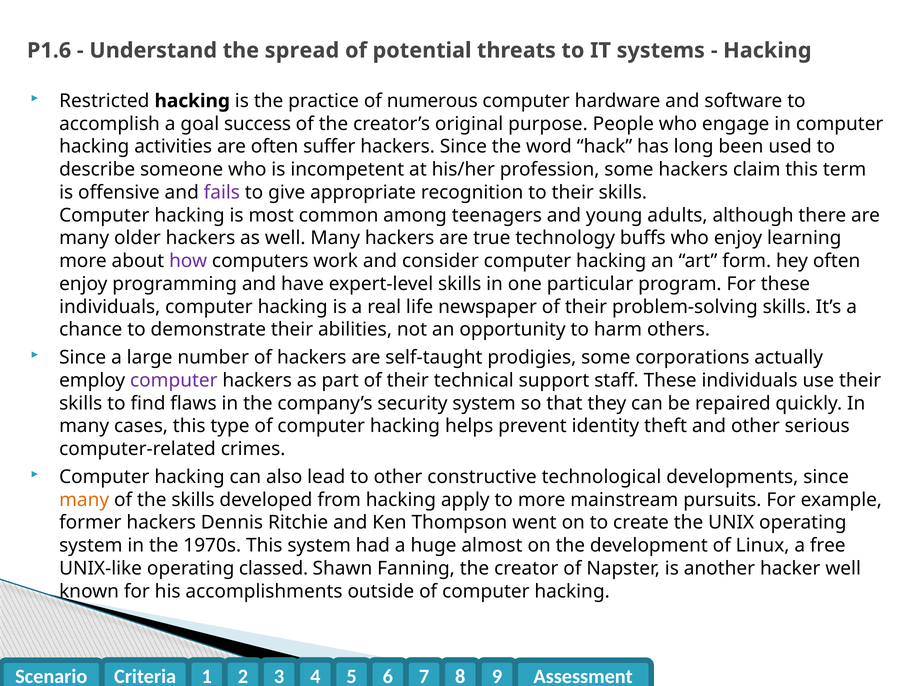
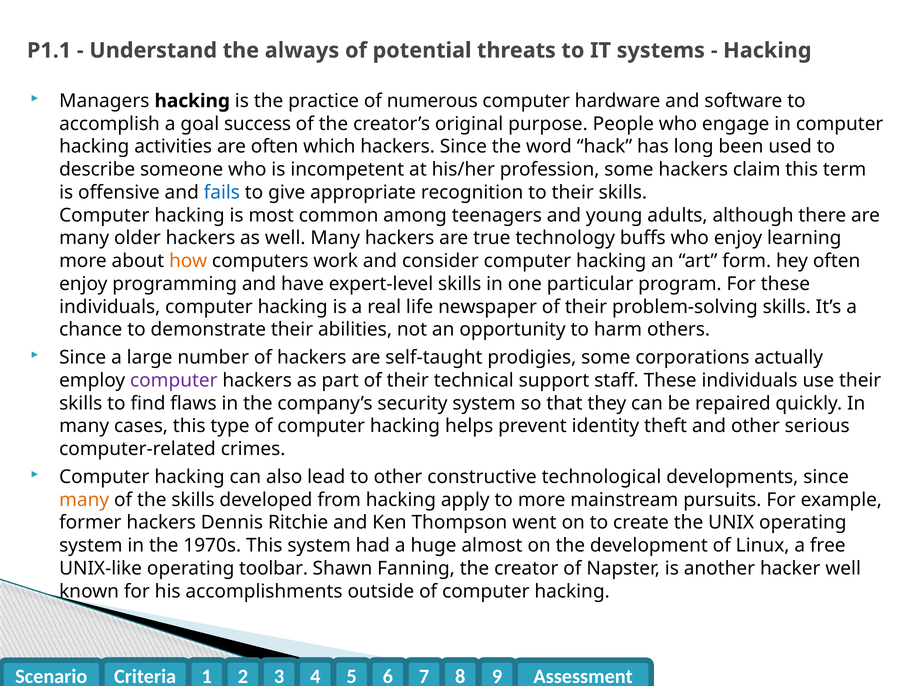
P1.6: P1.6 -> P1.1 (49, 51)
spread: spread -> always (302, 51)
Restricted: Restricted -> Managers (104, 101)
suffer: suffer -> which (329, 147)
fails colour: purple -> blue (222, 192)
how colour: purple -> orange (188, 261)
classed: classed -> toolbar (274, 569)
